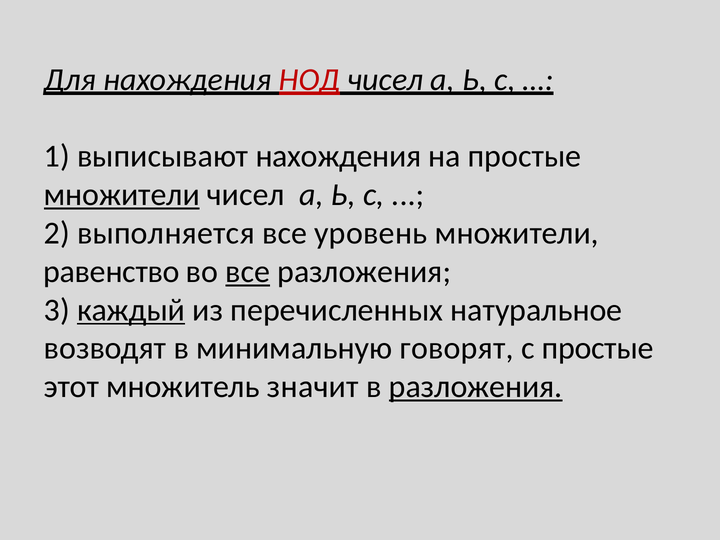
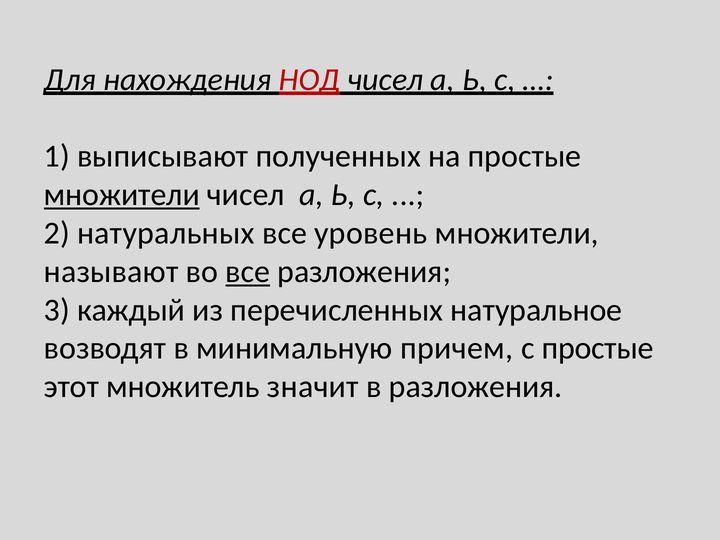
выписывают нахождения: нахождения -> полученных (338, 156)
выполняется: выполняется -> натуральных (166, 233)
равенство: равенство -> называют (111, 272)
каждый underline: present -> none (131, 310)
говорят: говорят -> причем (457, 348)
разложения underline: present -> none (476, 387)
